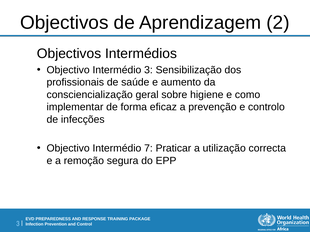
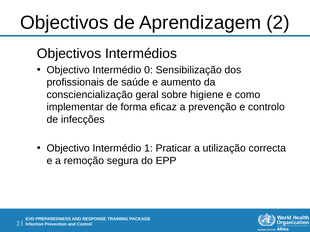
Intermédio 3: 3 -> 0 (148, 70)
7: 7 -> 1 (148, 149)
